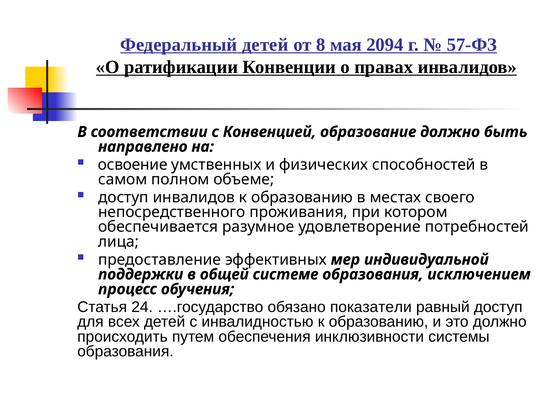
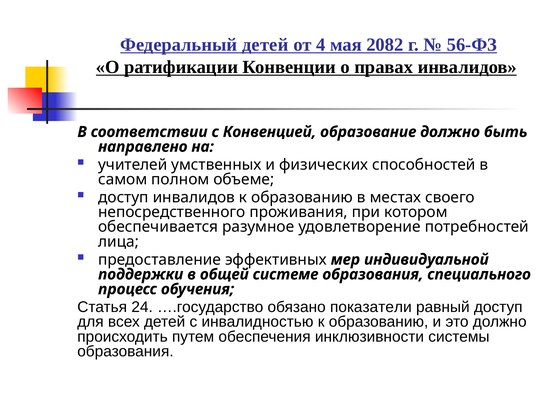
8: 8 -> 4 (321, 45)
2094: 2094 -> 2082 (385, 45)
57-ФЗ: 57-ФЗ -> 56-ФЗ (472, 45)
освоение: освоение -> учителей (133, 165)
исключением: исключением -> специального (479, 275)
